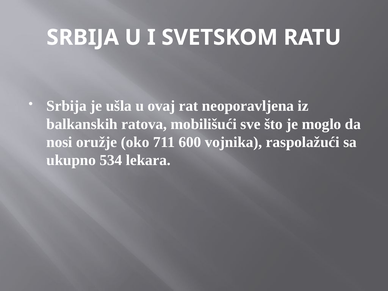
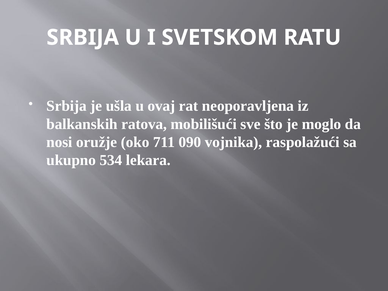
600: 600 -> 090 (190, 142)
